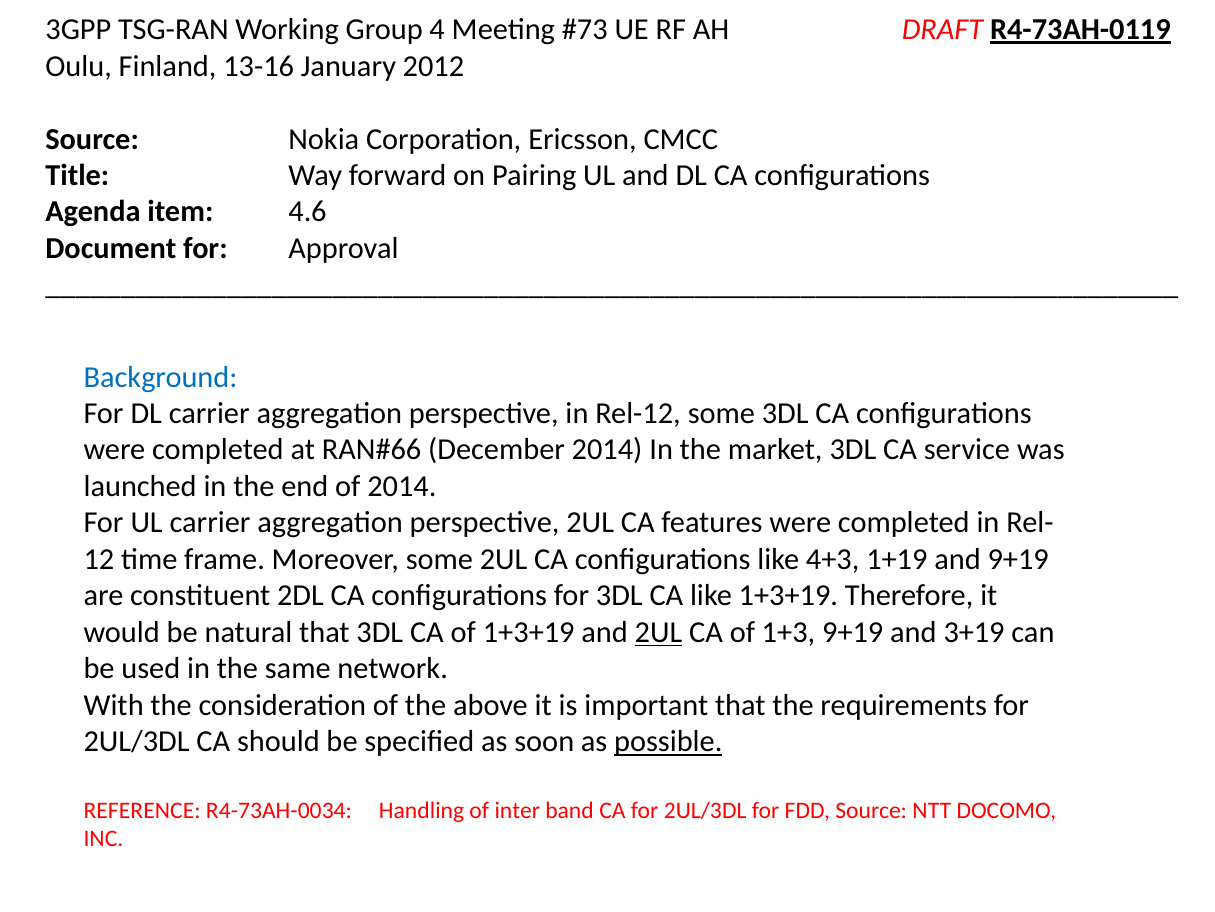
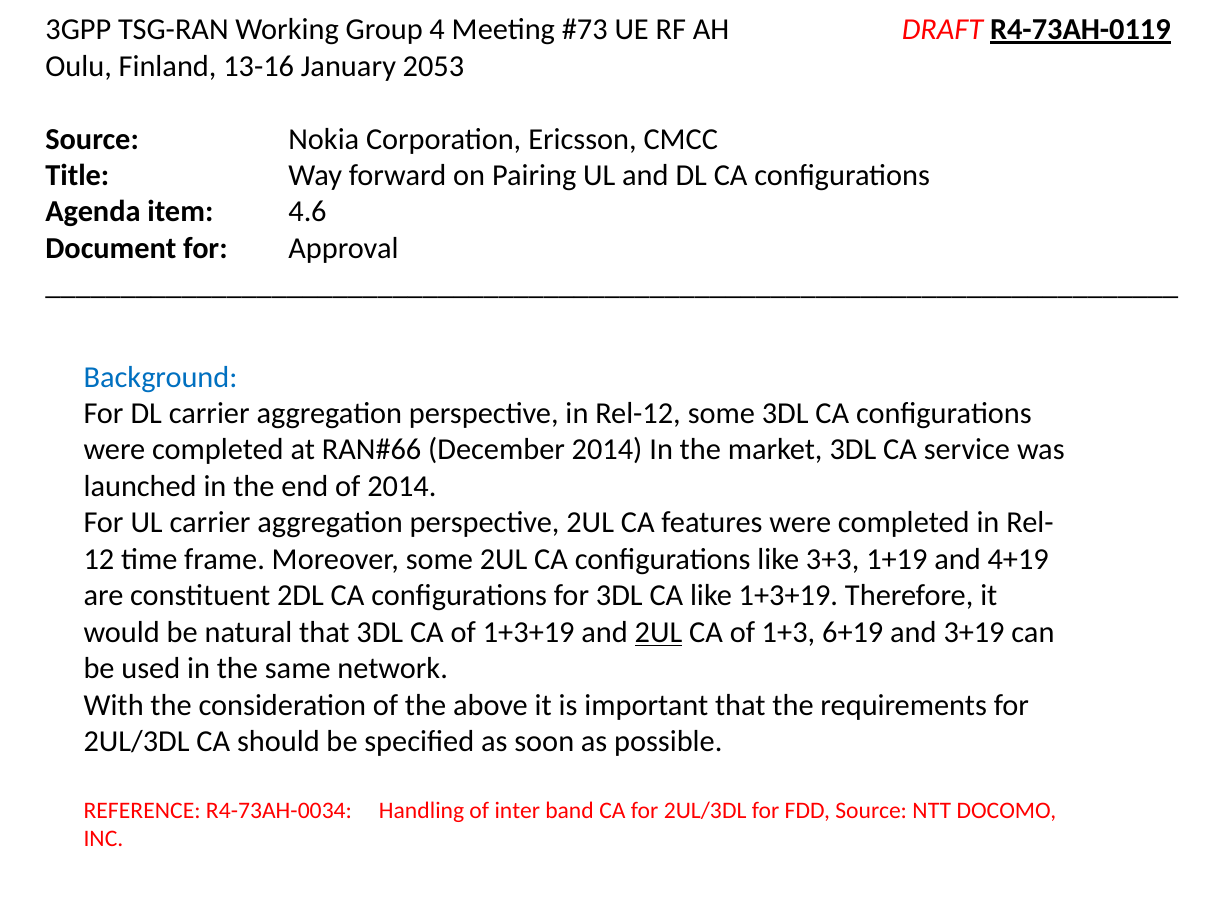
2012: 2012 -> 2053 (433, 66)
4+3: 4+3 -> 3+3 (833, 559)
and 9+19: 9+19 -> 4+19 (1018, 559)
1+3 9+19: 9+19 -> 6+19 (853, 632)
possible underline: present -> none (668, 741)
